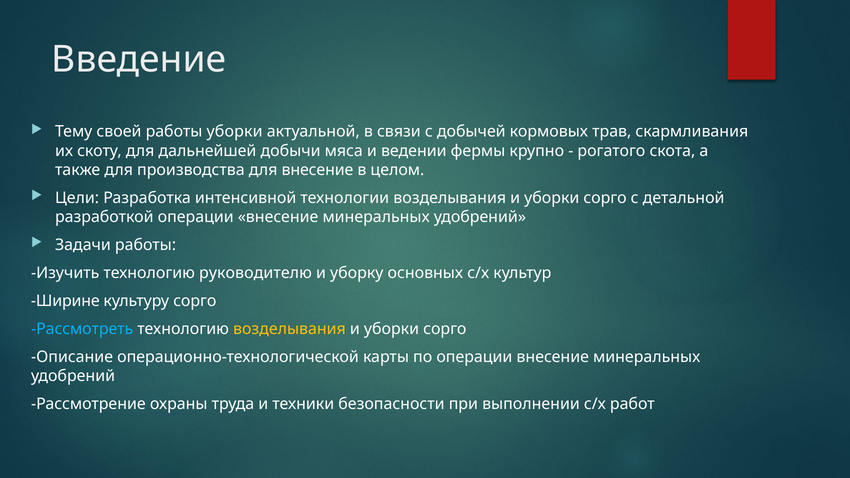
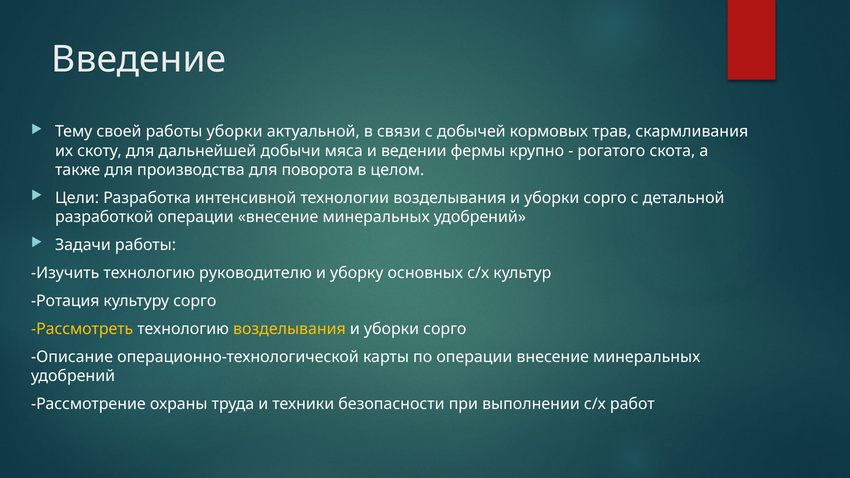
для внесение: внесение -> поворота (317, 170)
Ширине: Ширине -> Ротация (65, 301)
Рассмотреть colour: light blue -> yellow (82, 329)
